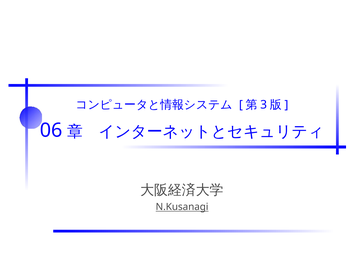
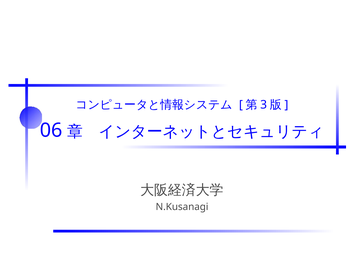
N.Kusanagi underline: present -> none (182, 207)
